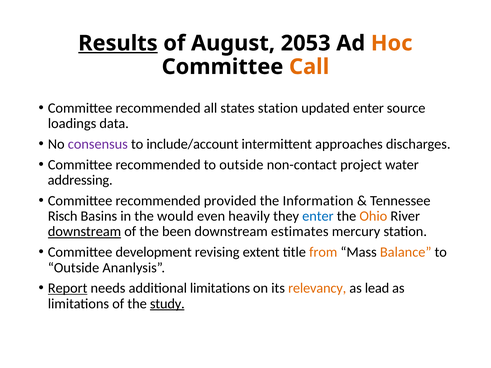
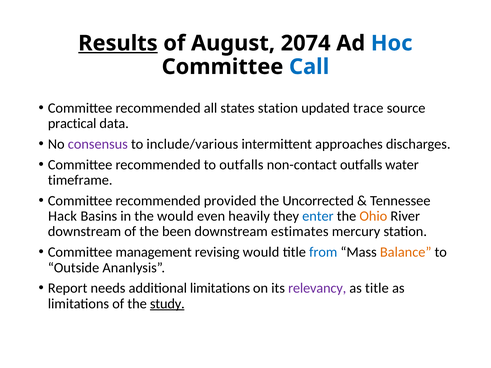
2053: 2053 -> 2074 (306, 43)
Hoc colour: orange -> blue (392, 43)
Call colour: orange -> blue (309, 67)
updated enter: enter -> trace (368, 108)
loadings: loadings -> practical (72, 124)
include/account: include/account -> include/various (192, 144)
recommended to outside: outside -> outfalls (241, 165)
non-contact project: project -> outfalls (361, 165)
addressing: addressing -> timeframe (80, 180)
Information: Information -> Uncorrected (318, 201)
Risch: Risch -> Hack (63, 216)
downstream underline: present -> none (84, 232)
development: development -> management (154, 252)
revising extent: extent -> would (261, 252)
from colour: orange -> blue (323, 252)
Report underline: present -> none (68, 288)
relevancy colour: orange -> purple (317, 288)
as lead: lead -> title (377, 288)
